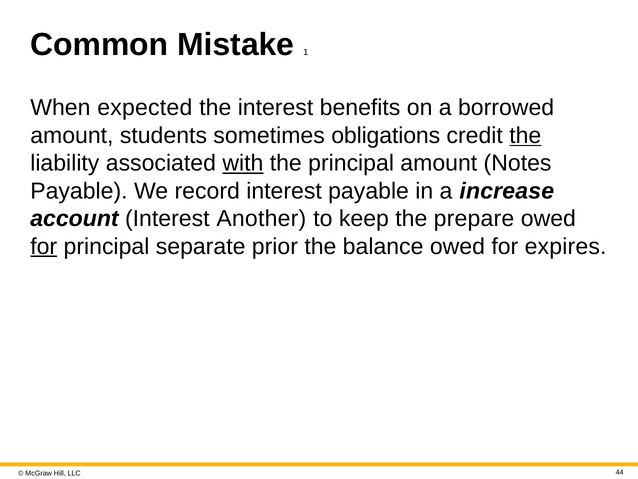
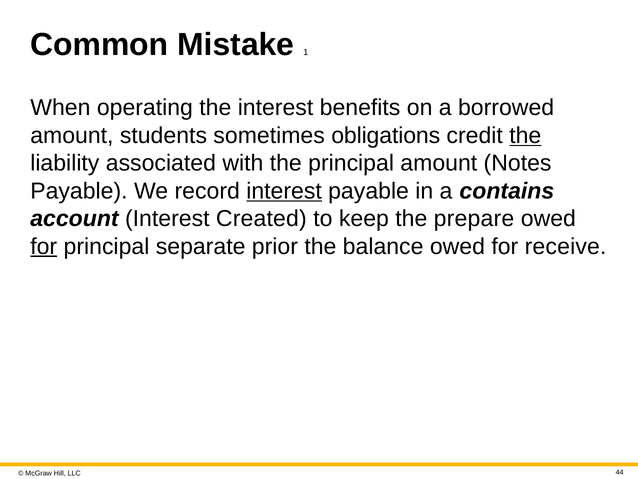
expected: expected -> operating (145, 108)
with underline: present -> none (243, 163)
interest underline: none -> present (284, 191)
increase: increase -> contains (507, 191)
Another: Another -> Created (261, 219)
expires: expires -> receive (566, 246)
